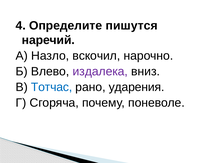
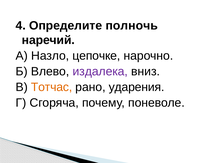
пишутся: пишутся -> полночь (132, 26)
вскочил: вскочил -> цепочке (96, 56)
Тотчас colour: blue -> orange (52, 87)
